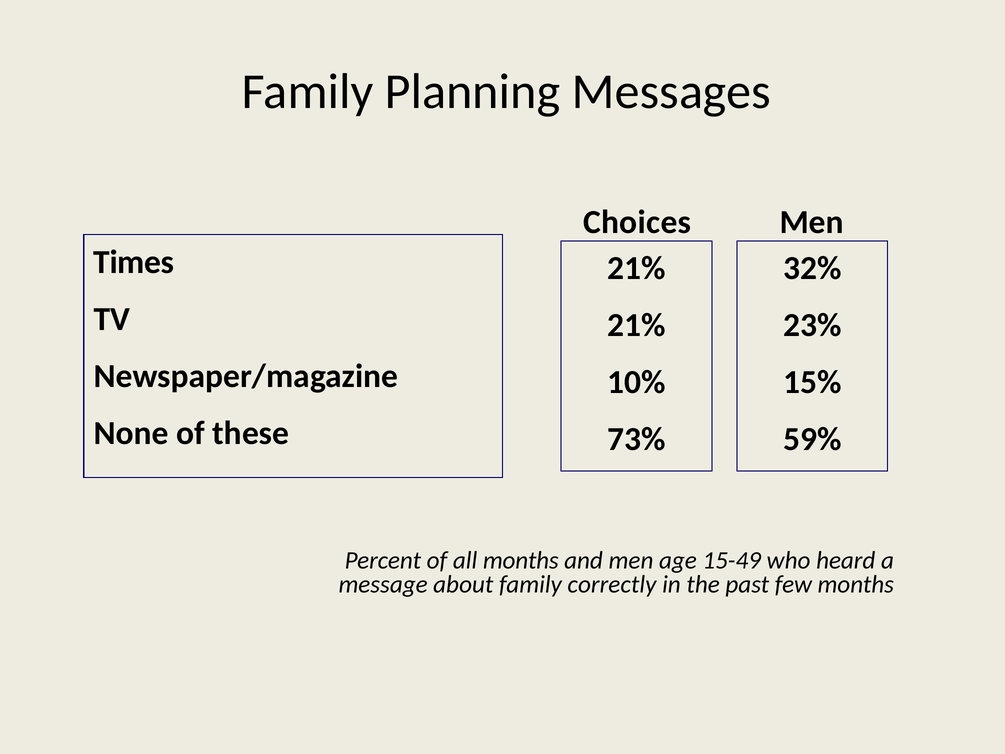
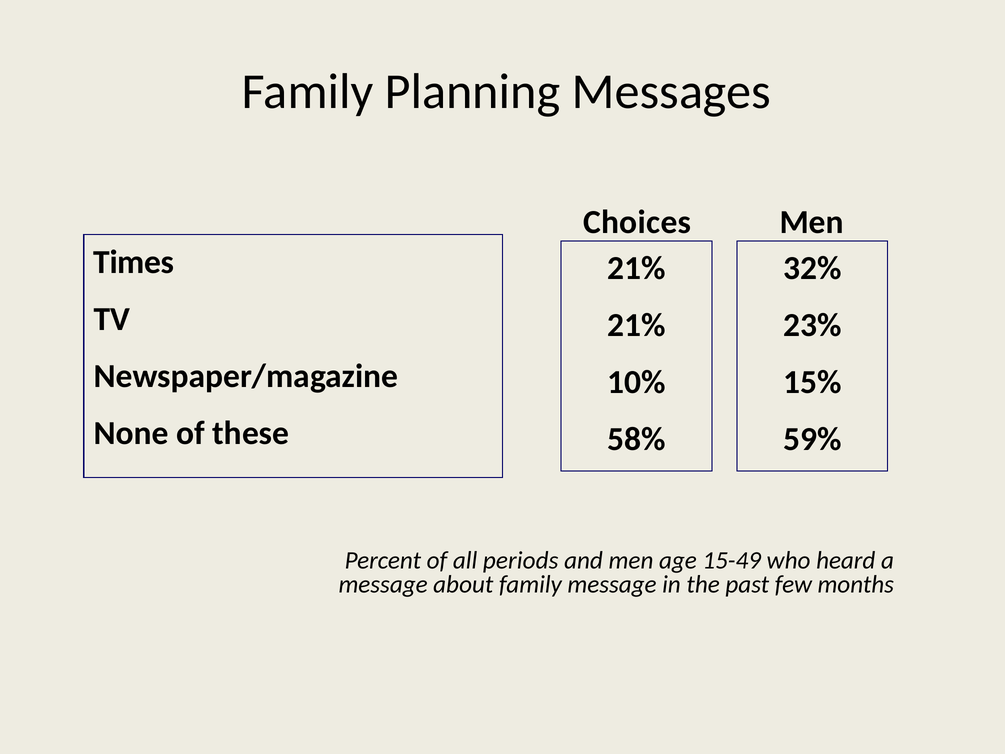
73%: 73% -> 58% (636, 439)
all months: months -> periods (521, 560)
family correctly: correctly -> message (612, 584)
